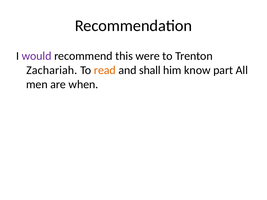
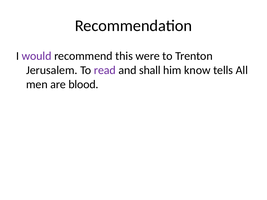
Zachariah: Zachariah -> Jerusalem (52, 70)
read colour: orange -> purple (105, 70)
part: part -> tells (223, 70)
when: when -> blood (84, 84)
